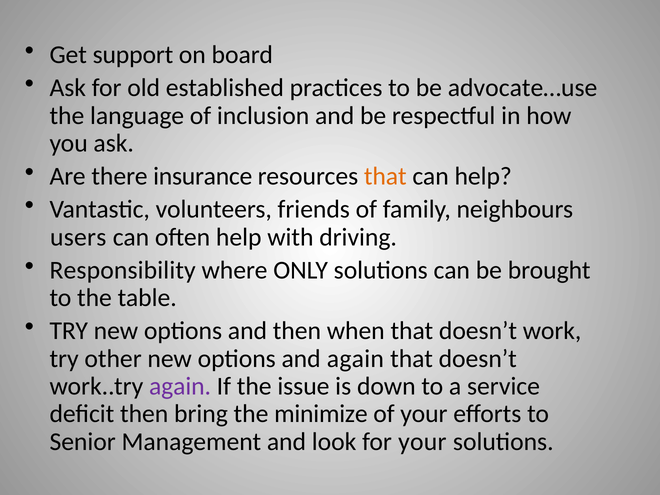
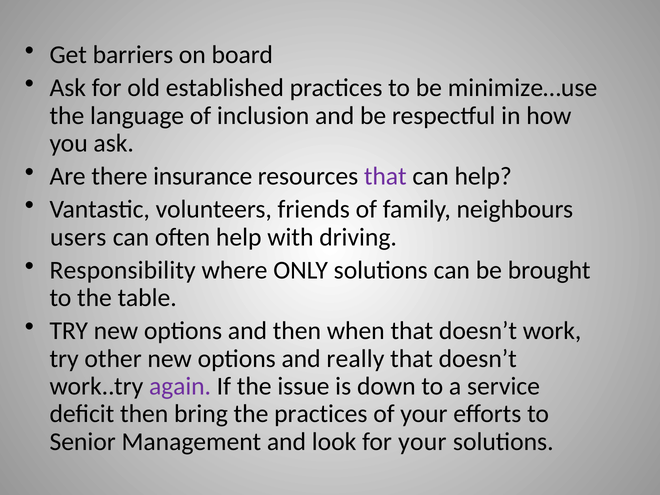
support: support -> barriers (133, 55)
advocate…use: advocate…use -> minimize…use (523, 88)
that colour: orange -> purple (385, 176)
and again: again -> really (355, 359)
the minimize: minimize -> practices (321, 414)
